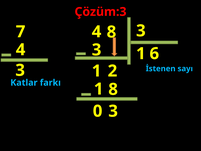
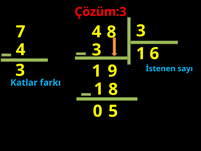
2: 2 -> 9 (112, 71)
0 3: 3 -> 5 (113, 111)
